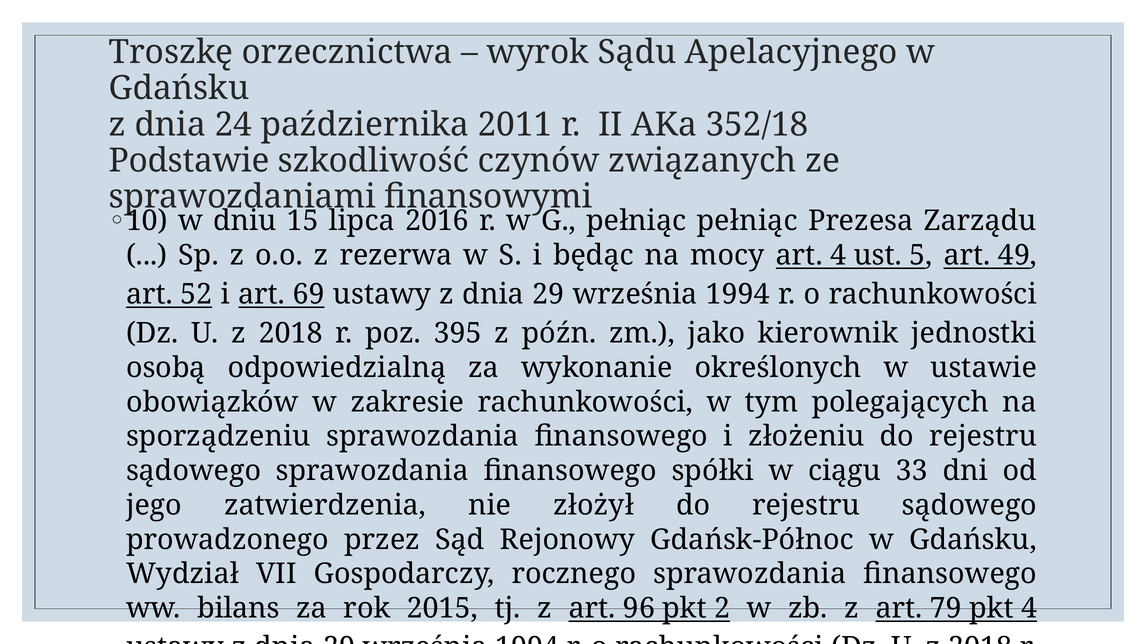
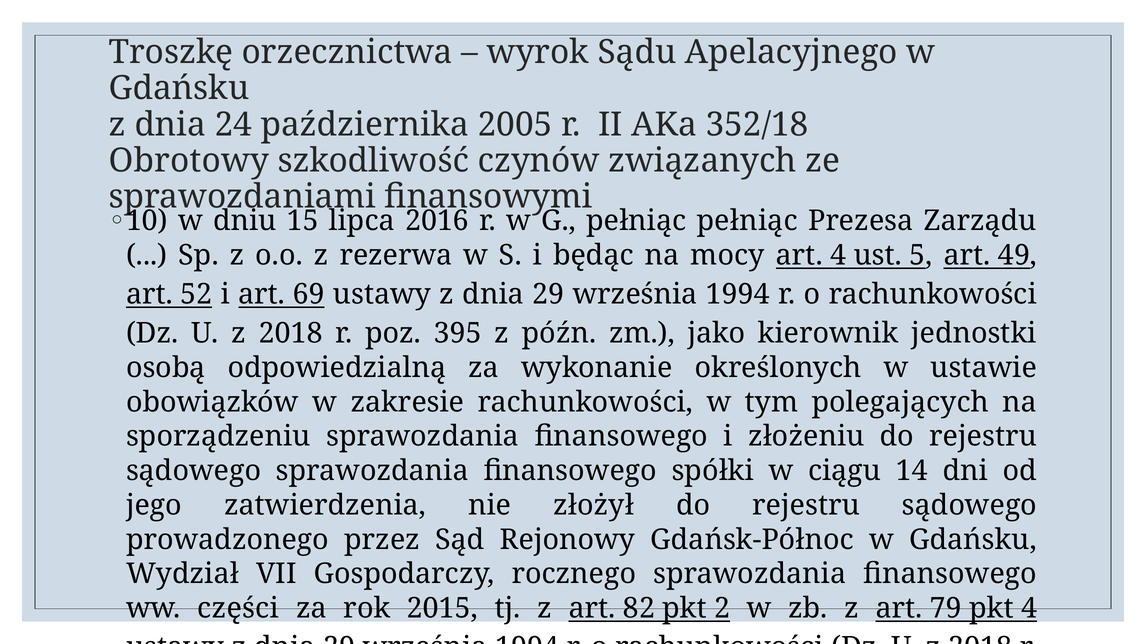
2011: 2011 -> 2005 (515, 125)
Podstawie: Podstawie -> Obrotowy (189, 161)
33: 33 -> 14 (912, 471)
bilans: bilans -> części (238, 609)
96: 96 -> 82 (639, 609)
